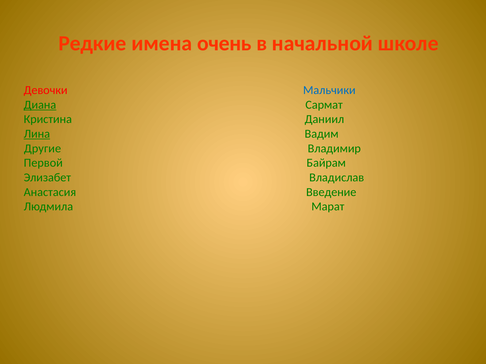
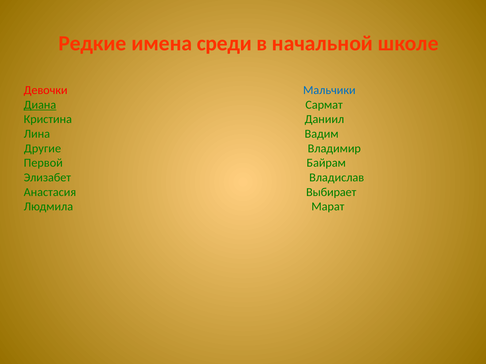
очень: очень -> среди (224, 43)
Лина underline: present -> none (37, 134)
Введение: Введение -> Выбирает (331, 192)
